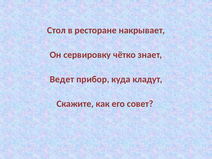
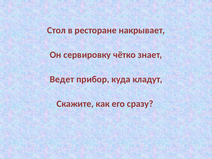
совет: совет -> сразу (140, 104)
